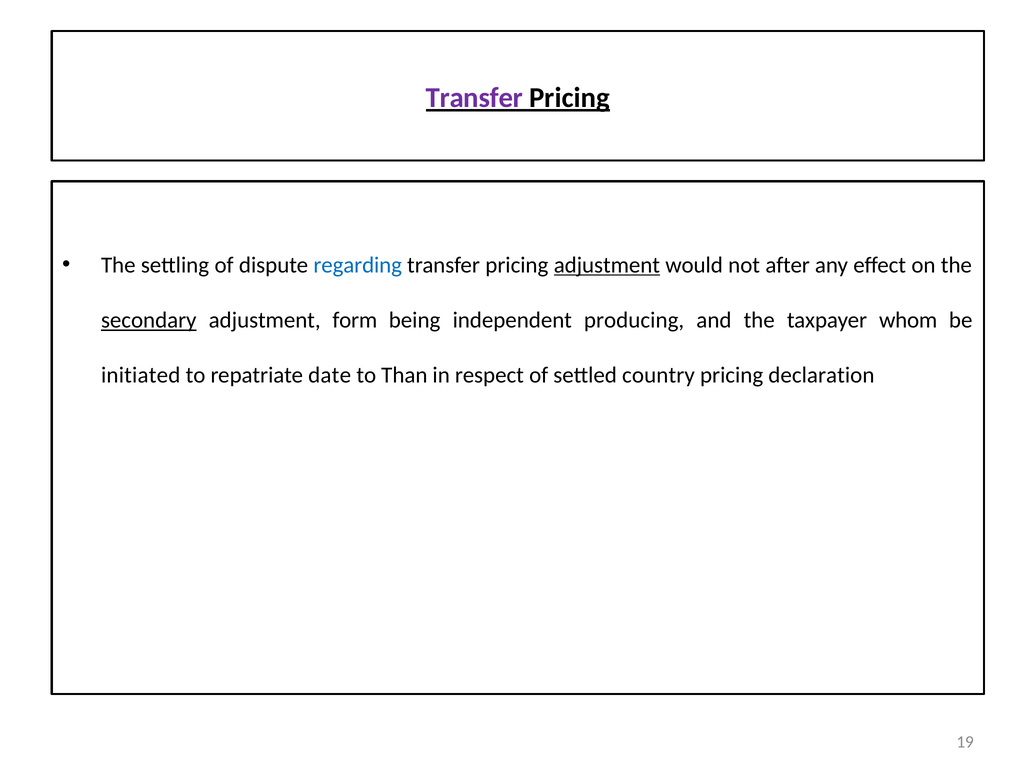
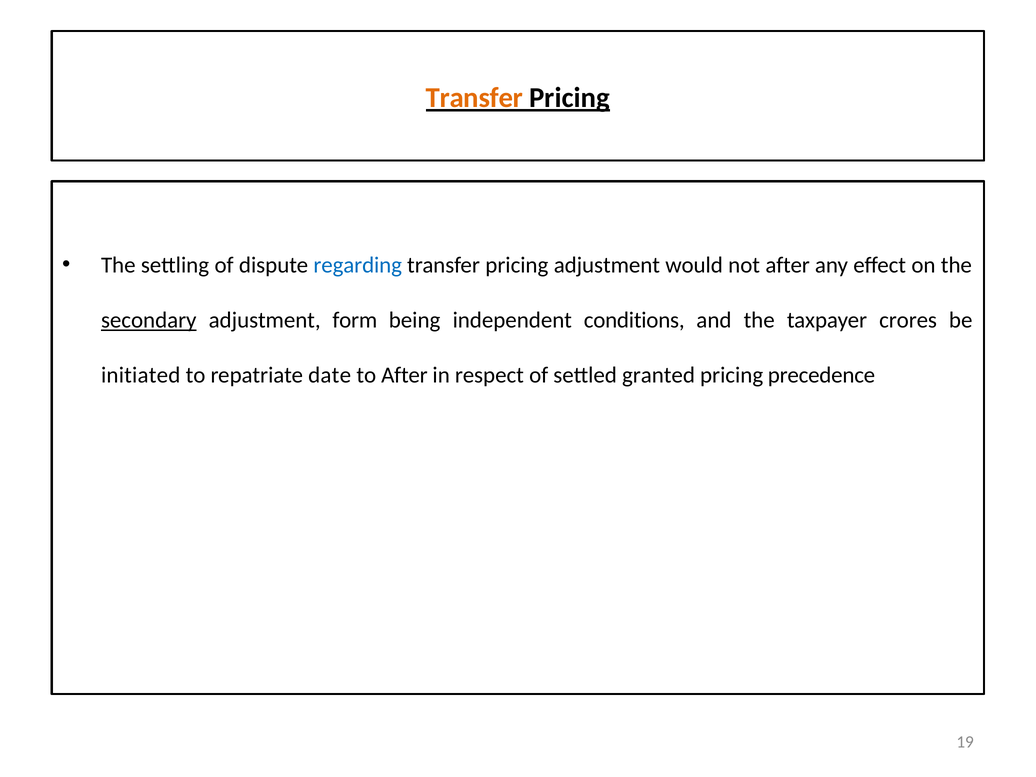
Transfer colour: purple -> orange (474, 98)
adjustment underline: present -> none (607, 265)
producing: producing -> conditions (634, 320)
whom: whom -> crores (908, 320)
to Than: Than -> After (404, 375)
country: country -> granted (659, 375)
declaration: declaration -> precedence (822, 375)
